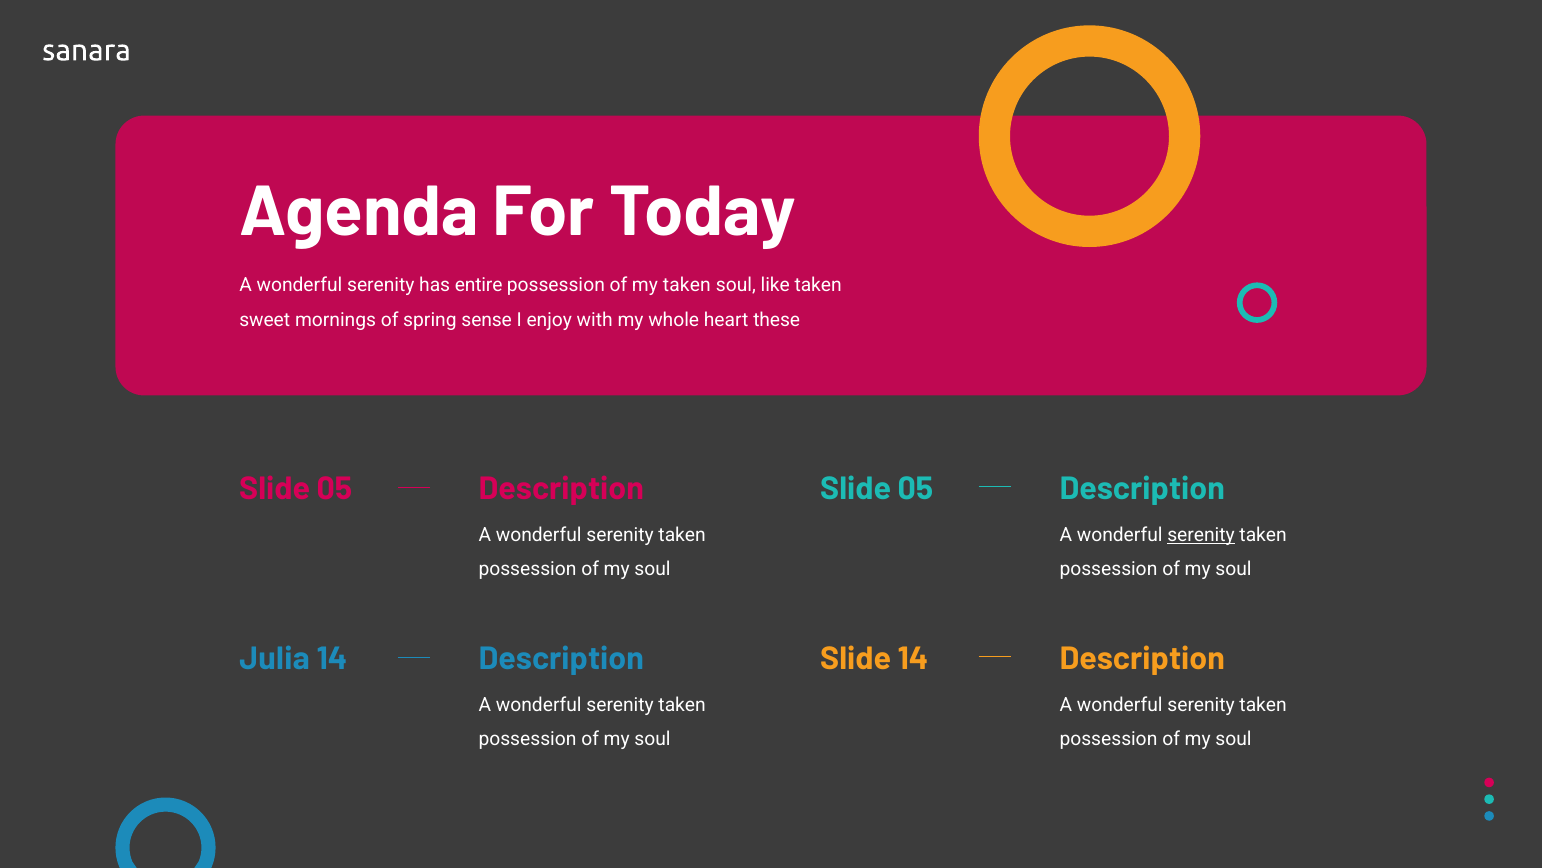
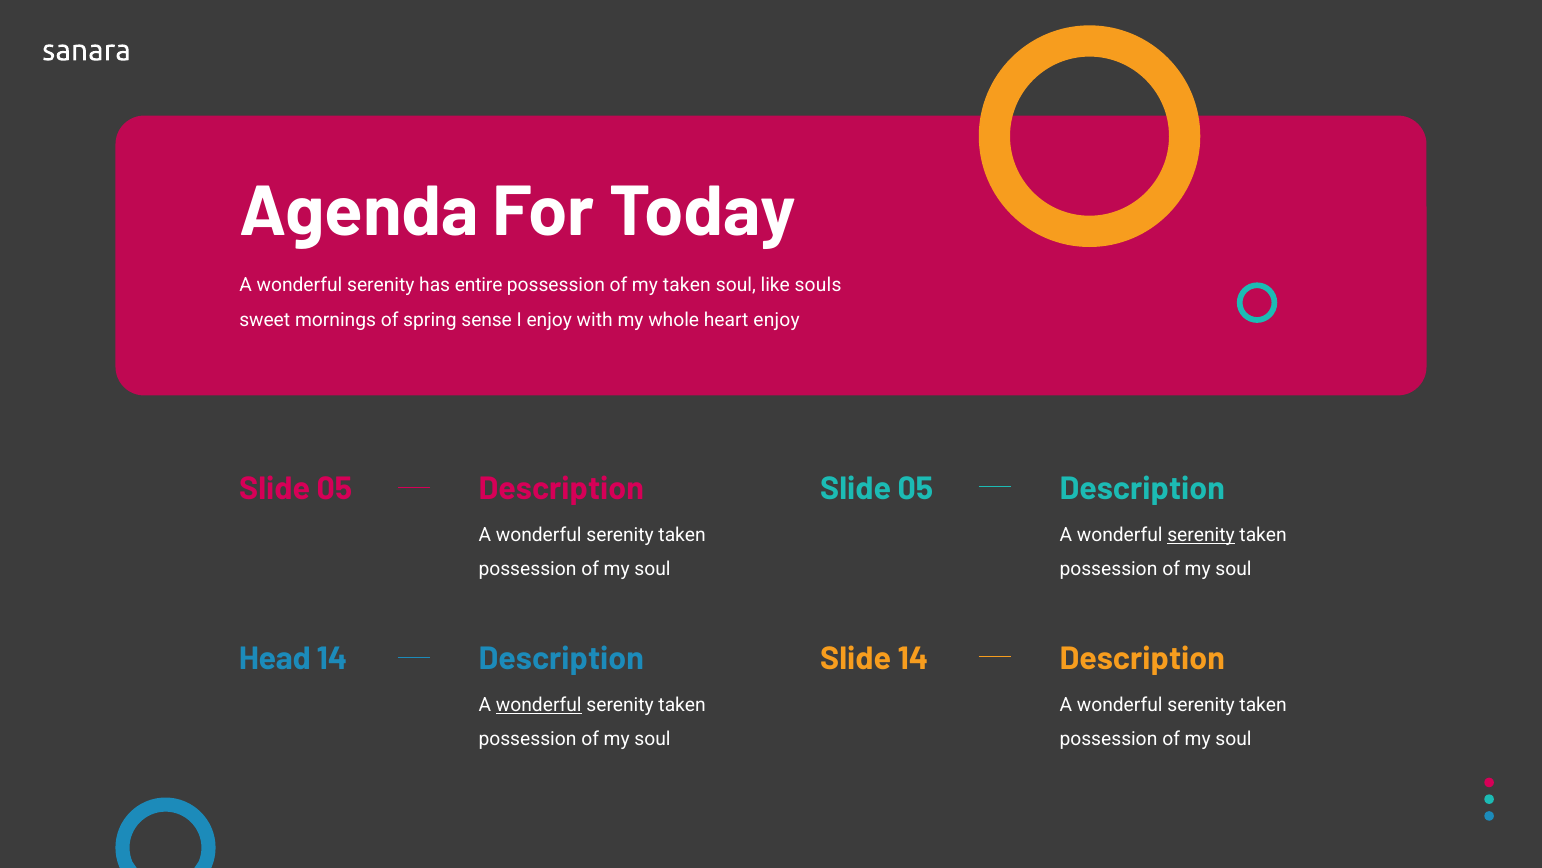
like taken: taken -> souls (818, 285)
heart these: these -> enjoy (777, 320)
Julia: Julia -> Head (275, 658)
wonderful underline: none -> present (539, 704)
